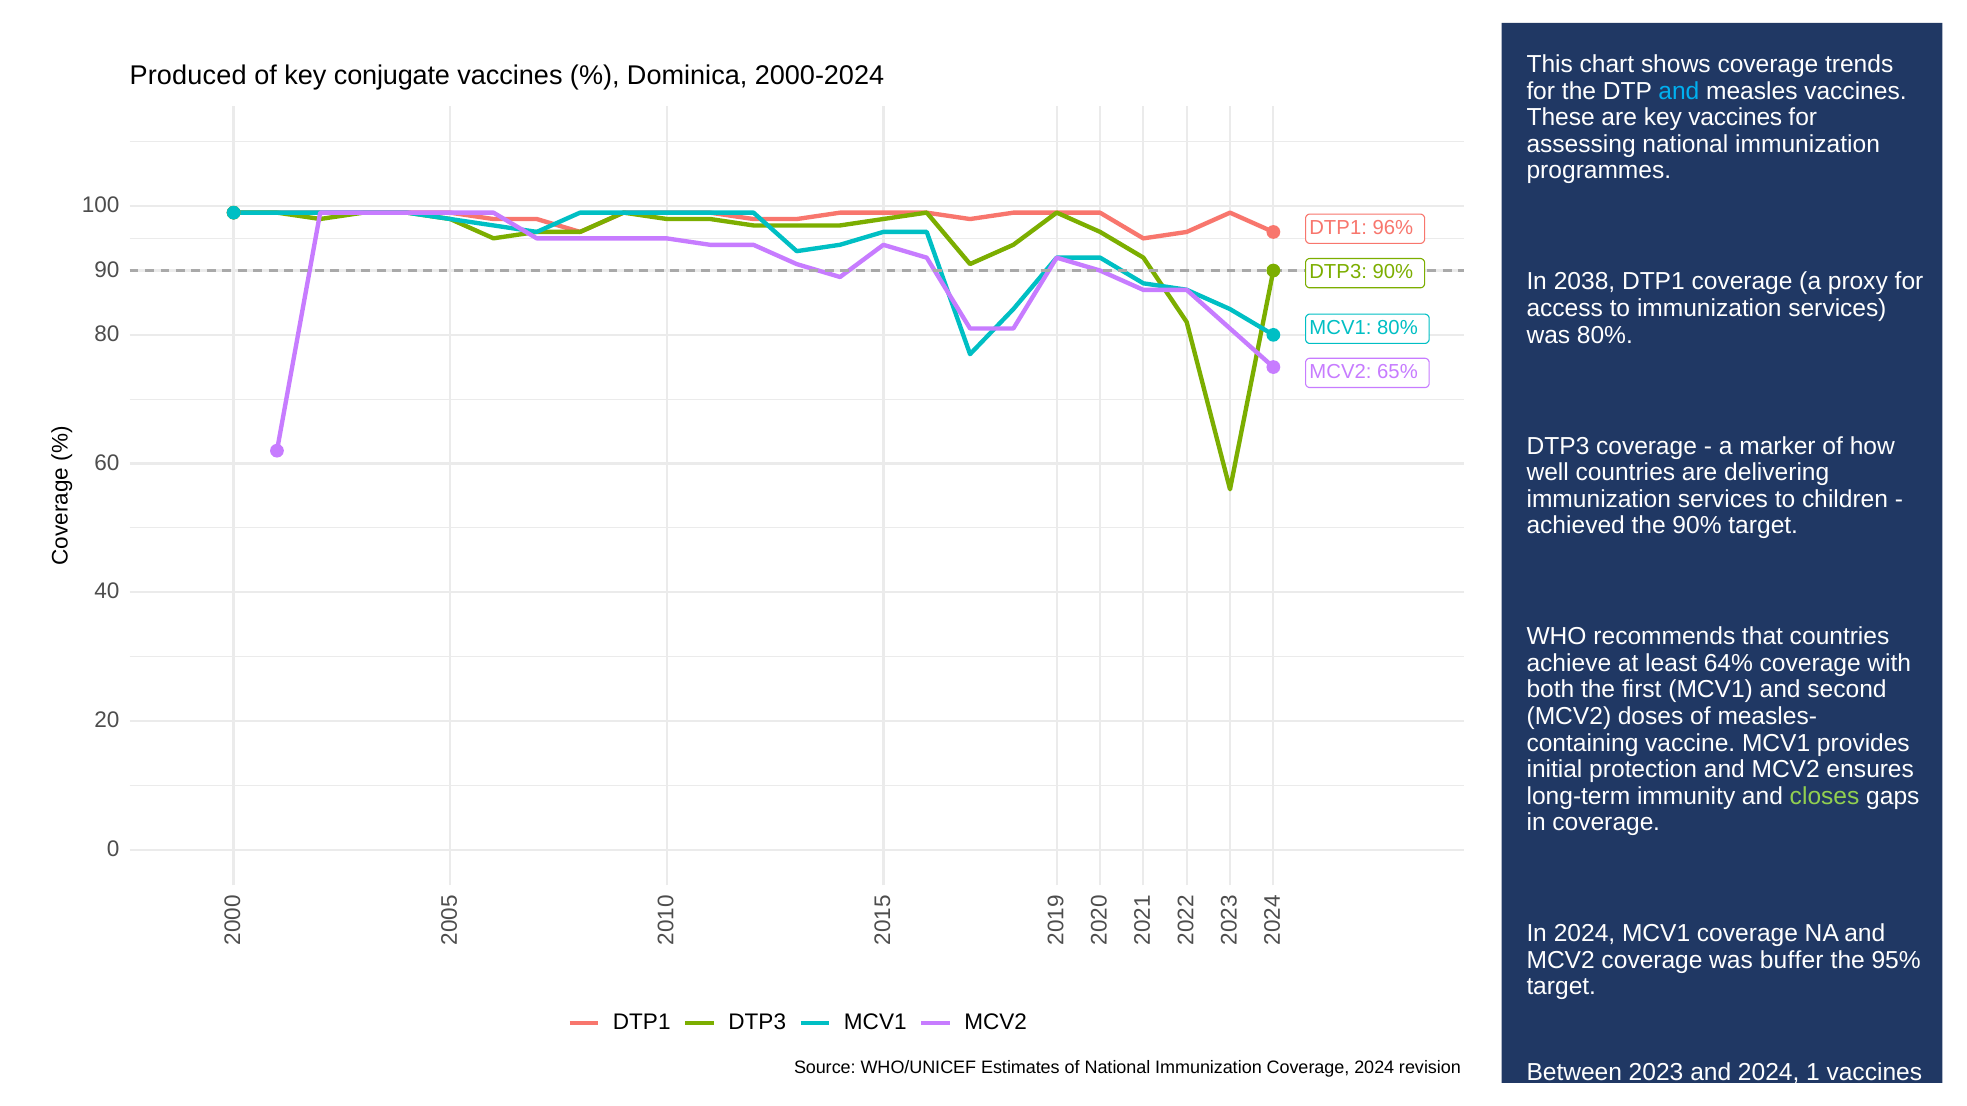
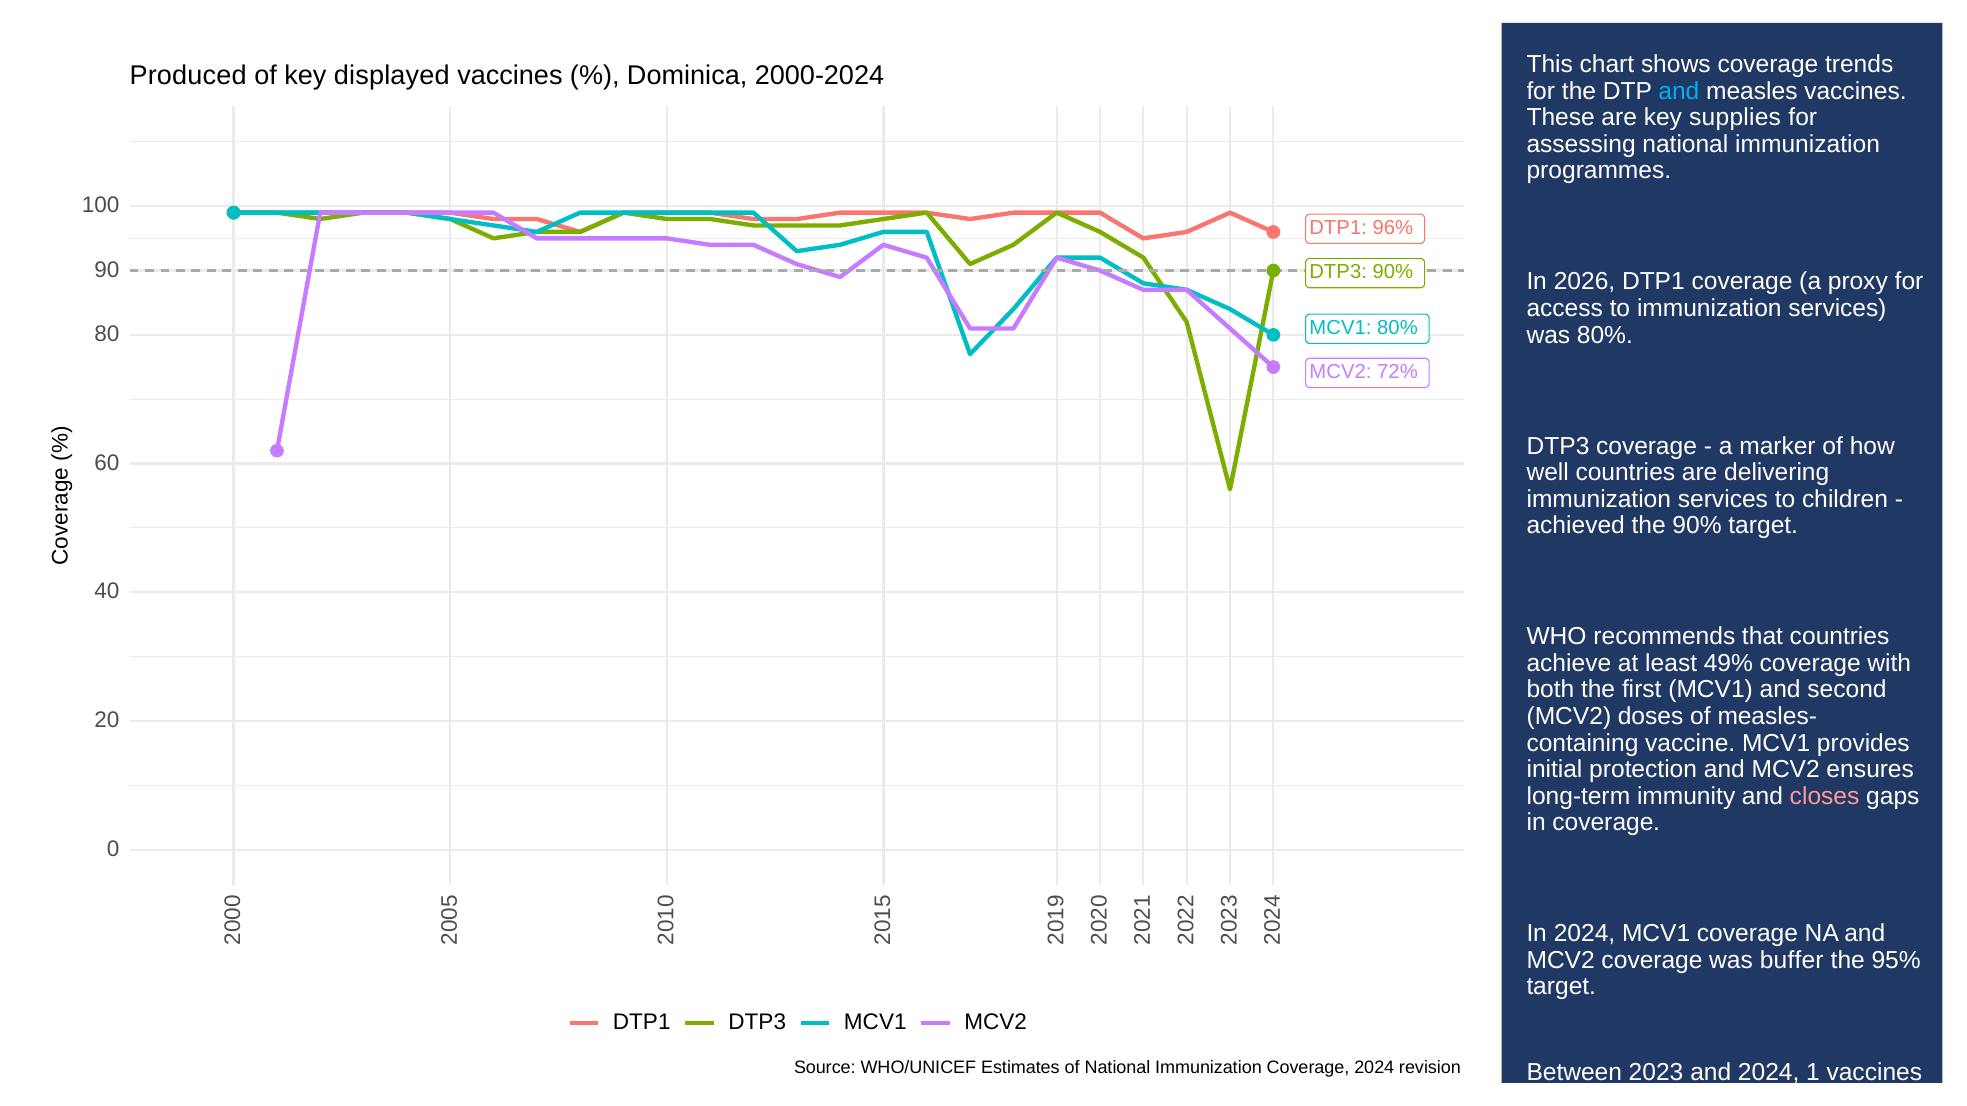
conjugate: conjugate -> displayed (392, 76)
key vaccines: vaccines -> supplies (1735, 118)
2038: 2038 -> 2026 (1585, 282)
65%: 65% -> 72% (1397, 372)
64%: 64% -> 49% (1728, 664)
closes colour: light green -> pink (1825, 796)
